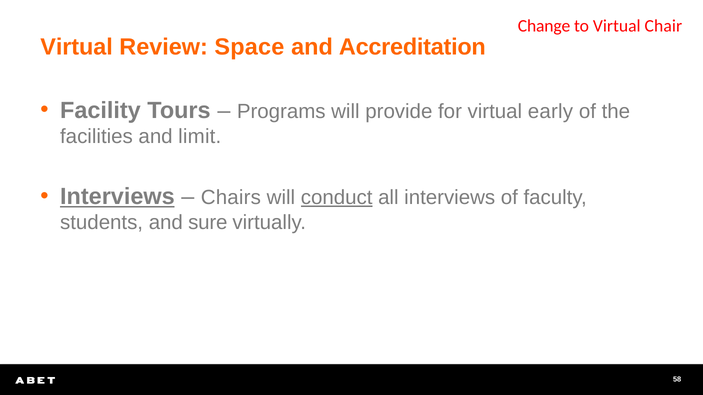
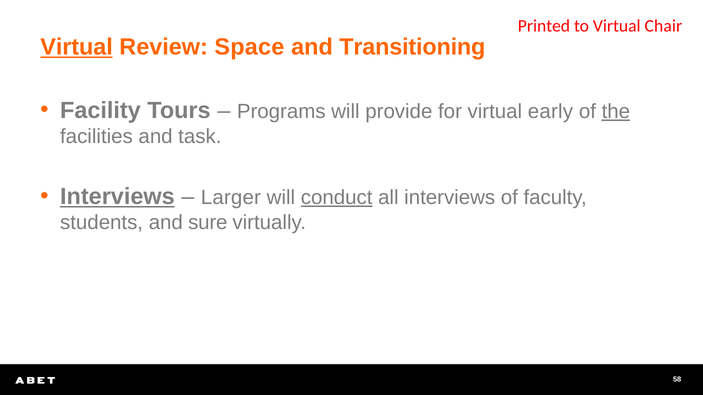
Change: Change -> Printed (544, 26)
Virtual underline: none -> present (77, 47)
Accreditation: Accreditation -> Transitioning (412, 47)
the underline: none -> present (616, 112)
limit: limit -> task (200, 137)
Chairs: Chairs -> Larger (231, 198)
